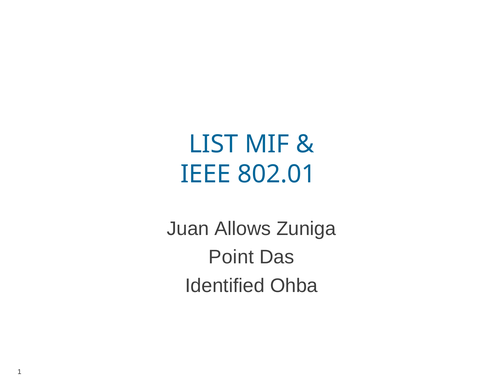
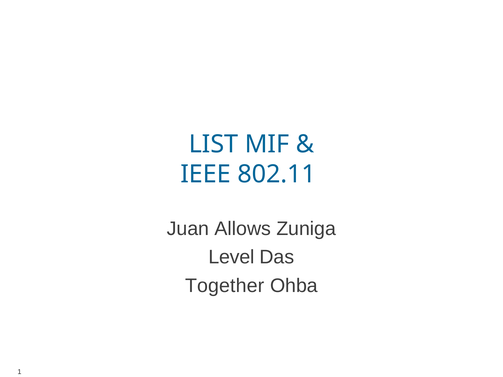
802.01: 802.01 -> 802.11 (277, 174)
Point: Point -> Level (231, 257)
Identified: Identified -> Together (225, 286)
